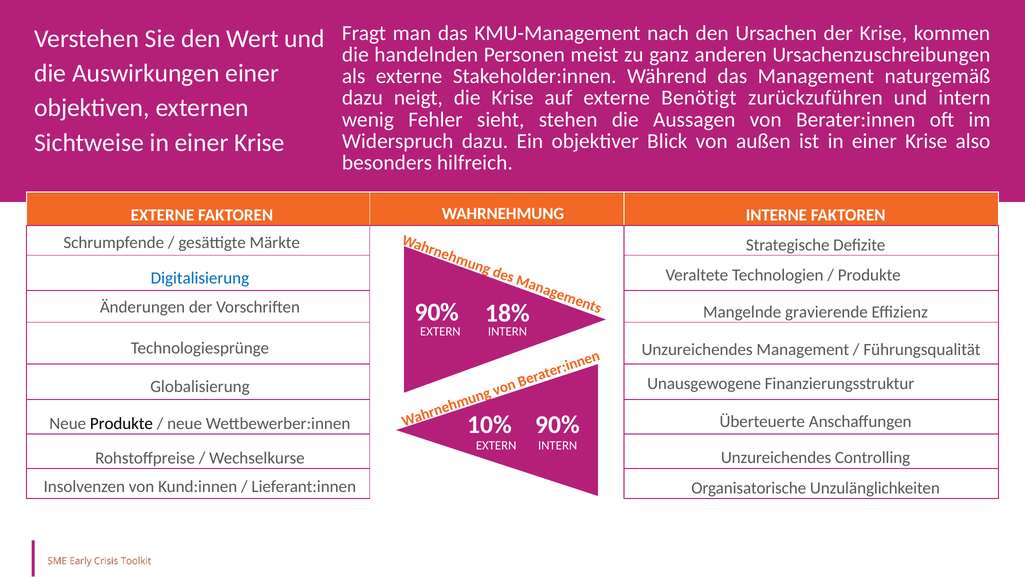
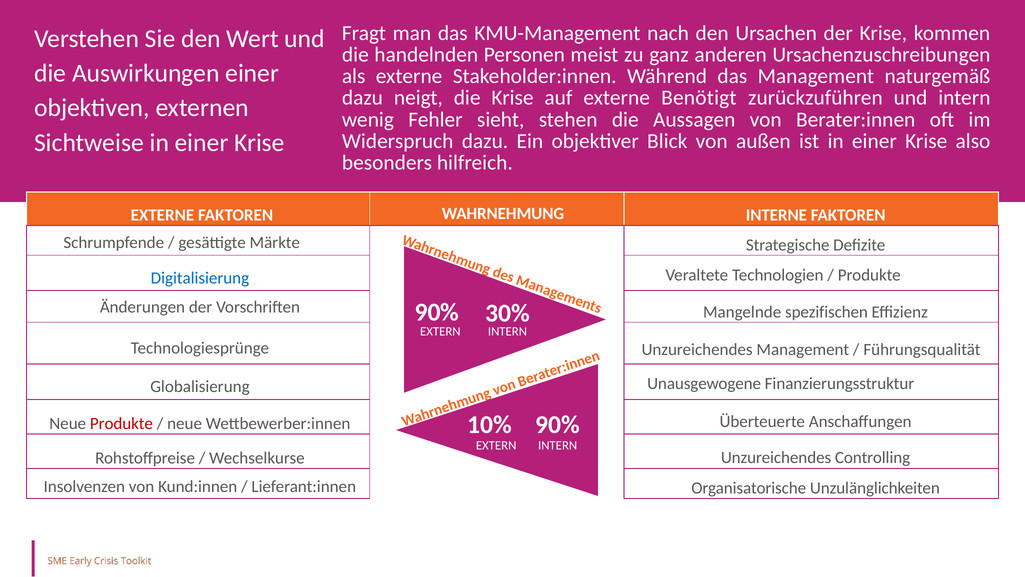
gravierende: gravierende -> spezifischen (826, 312)
18%: 18% -> 30% (508, 313)
Produkte colour: black -> red (121, 423)
